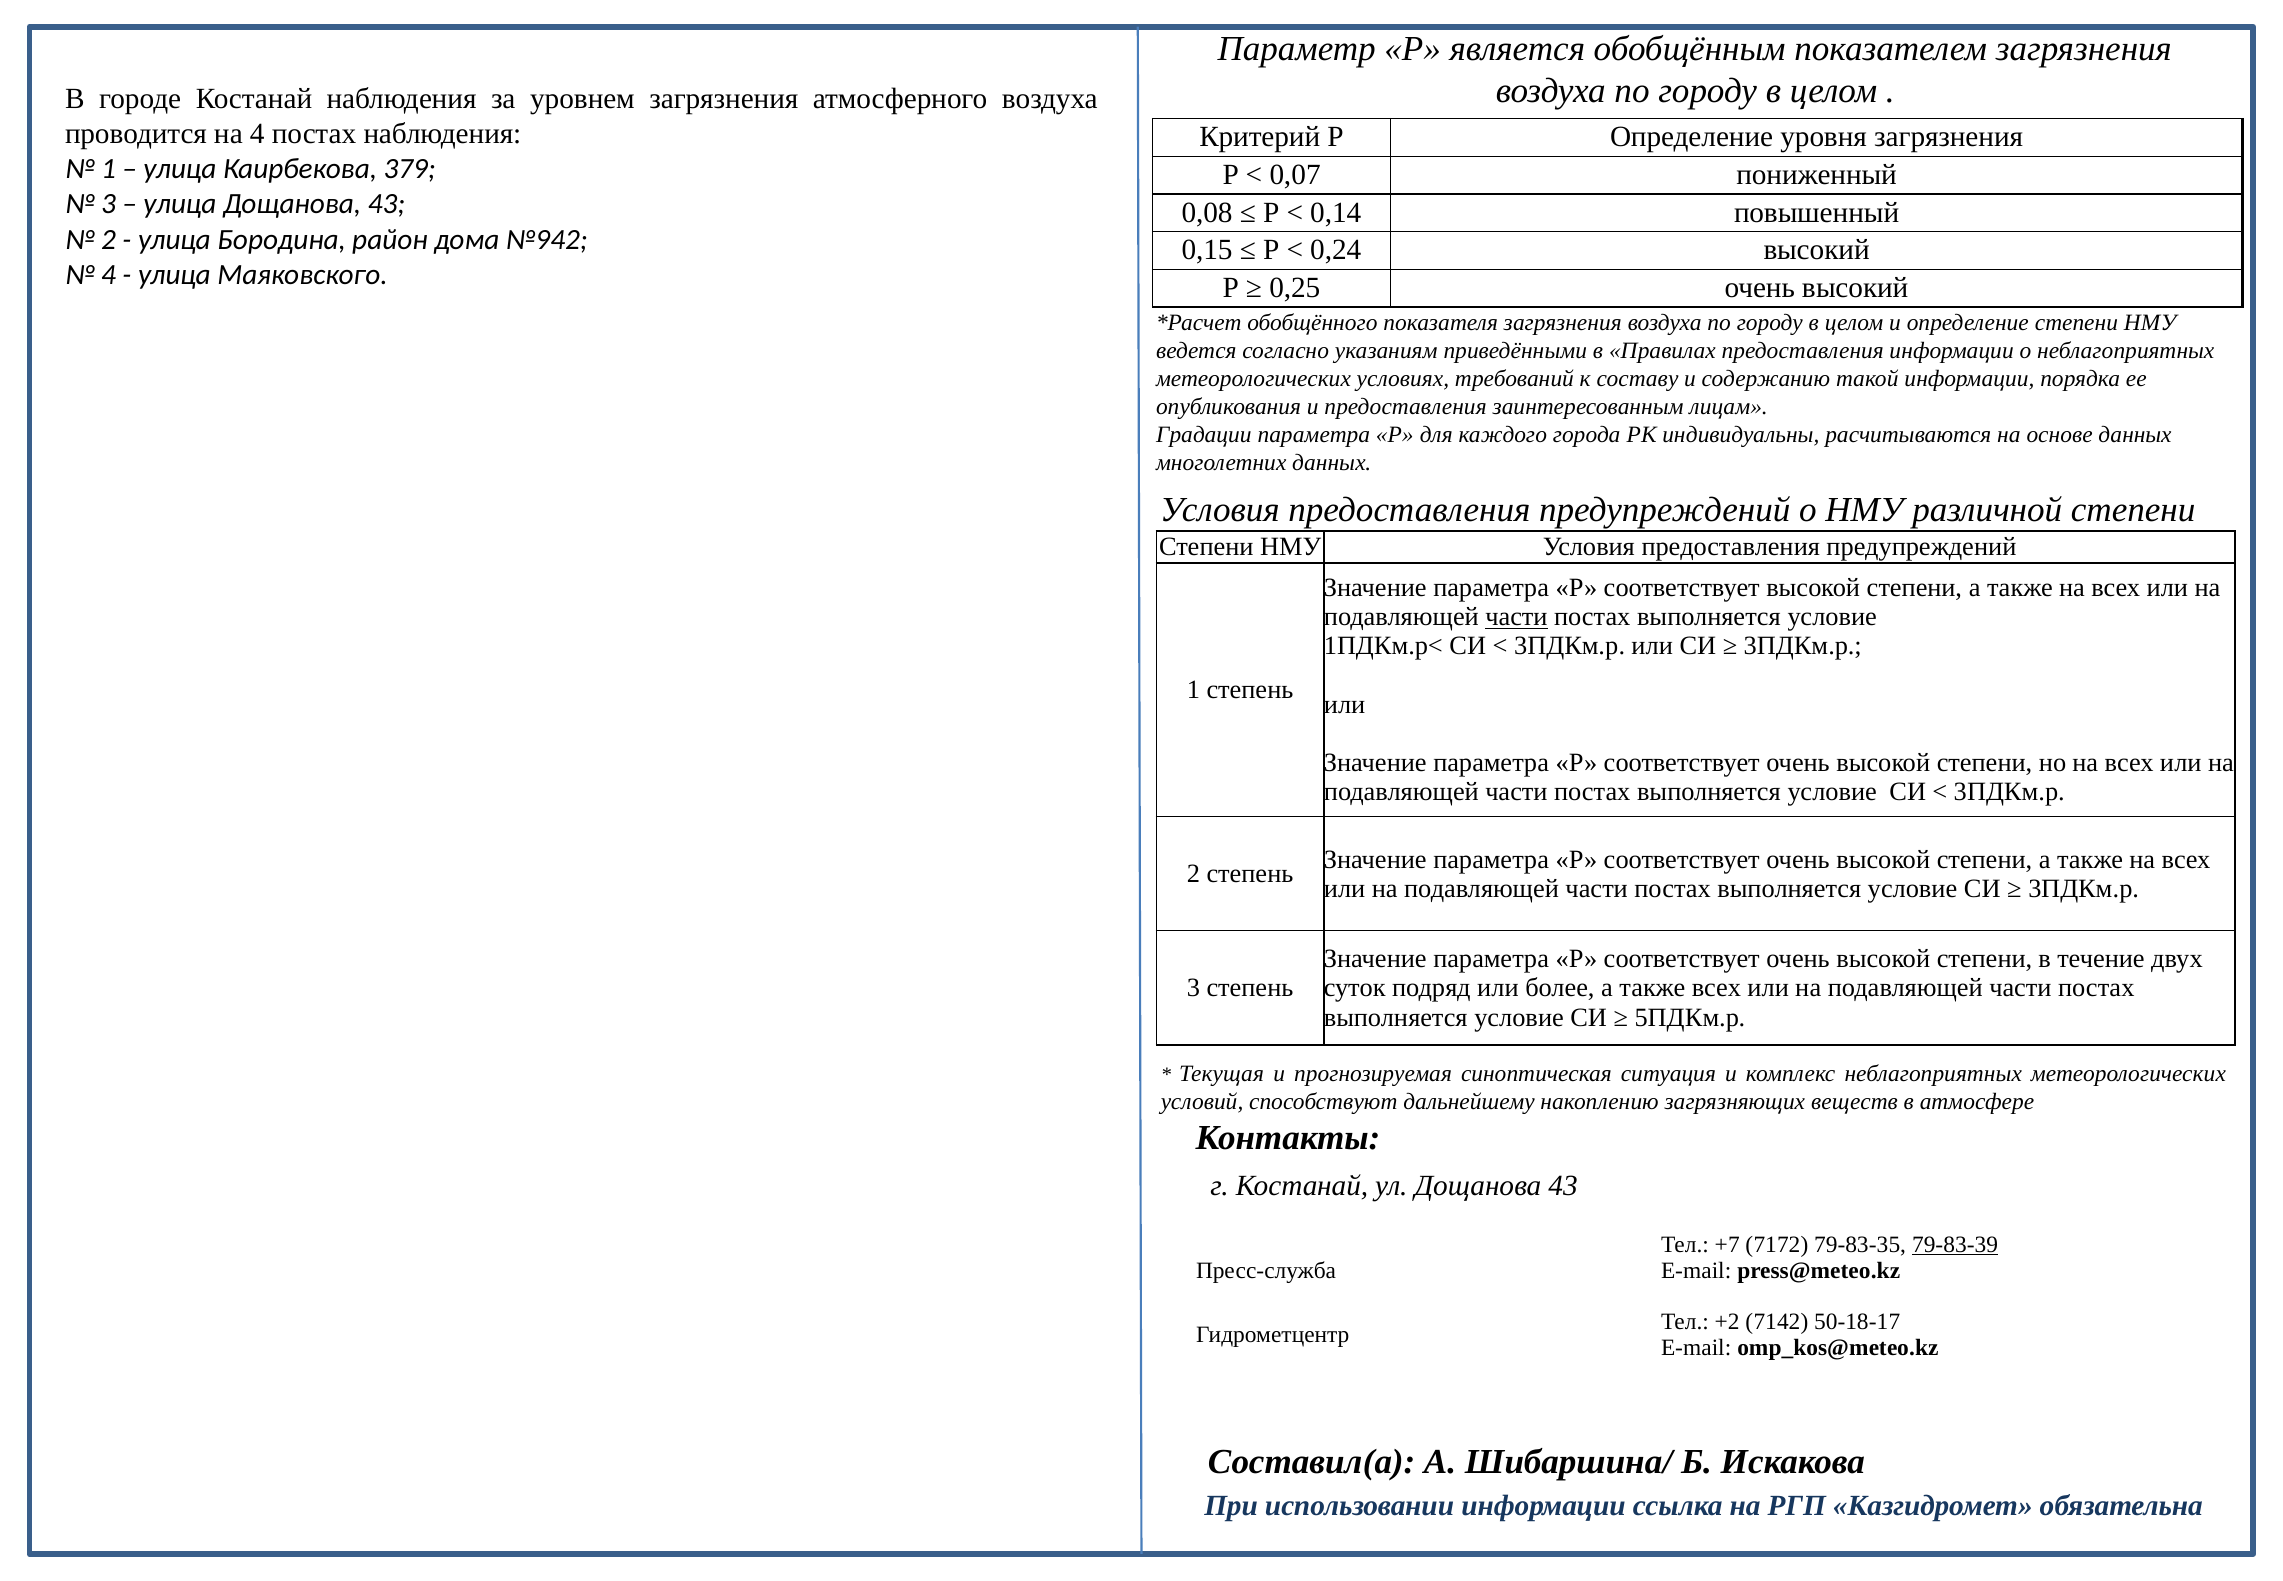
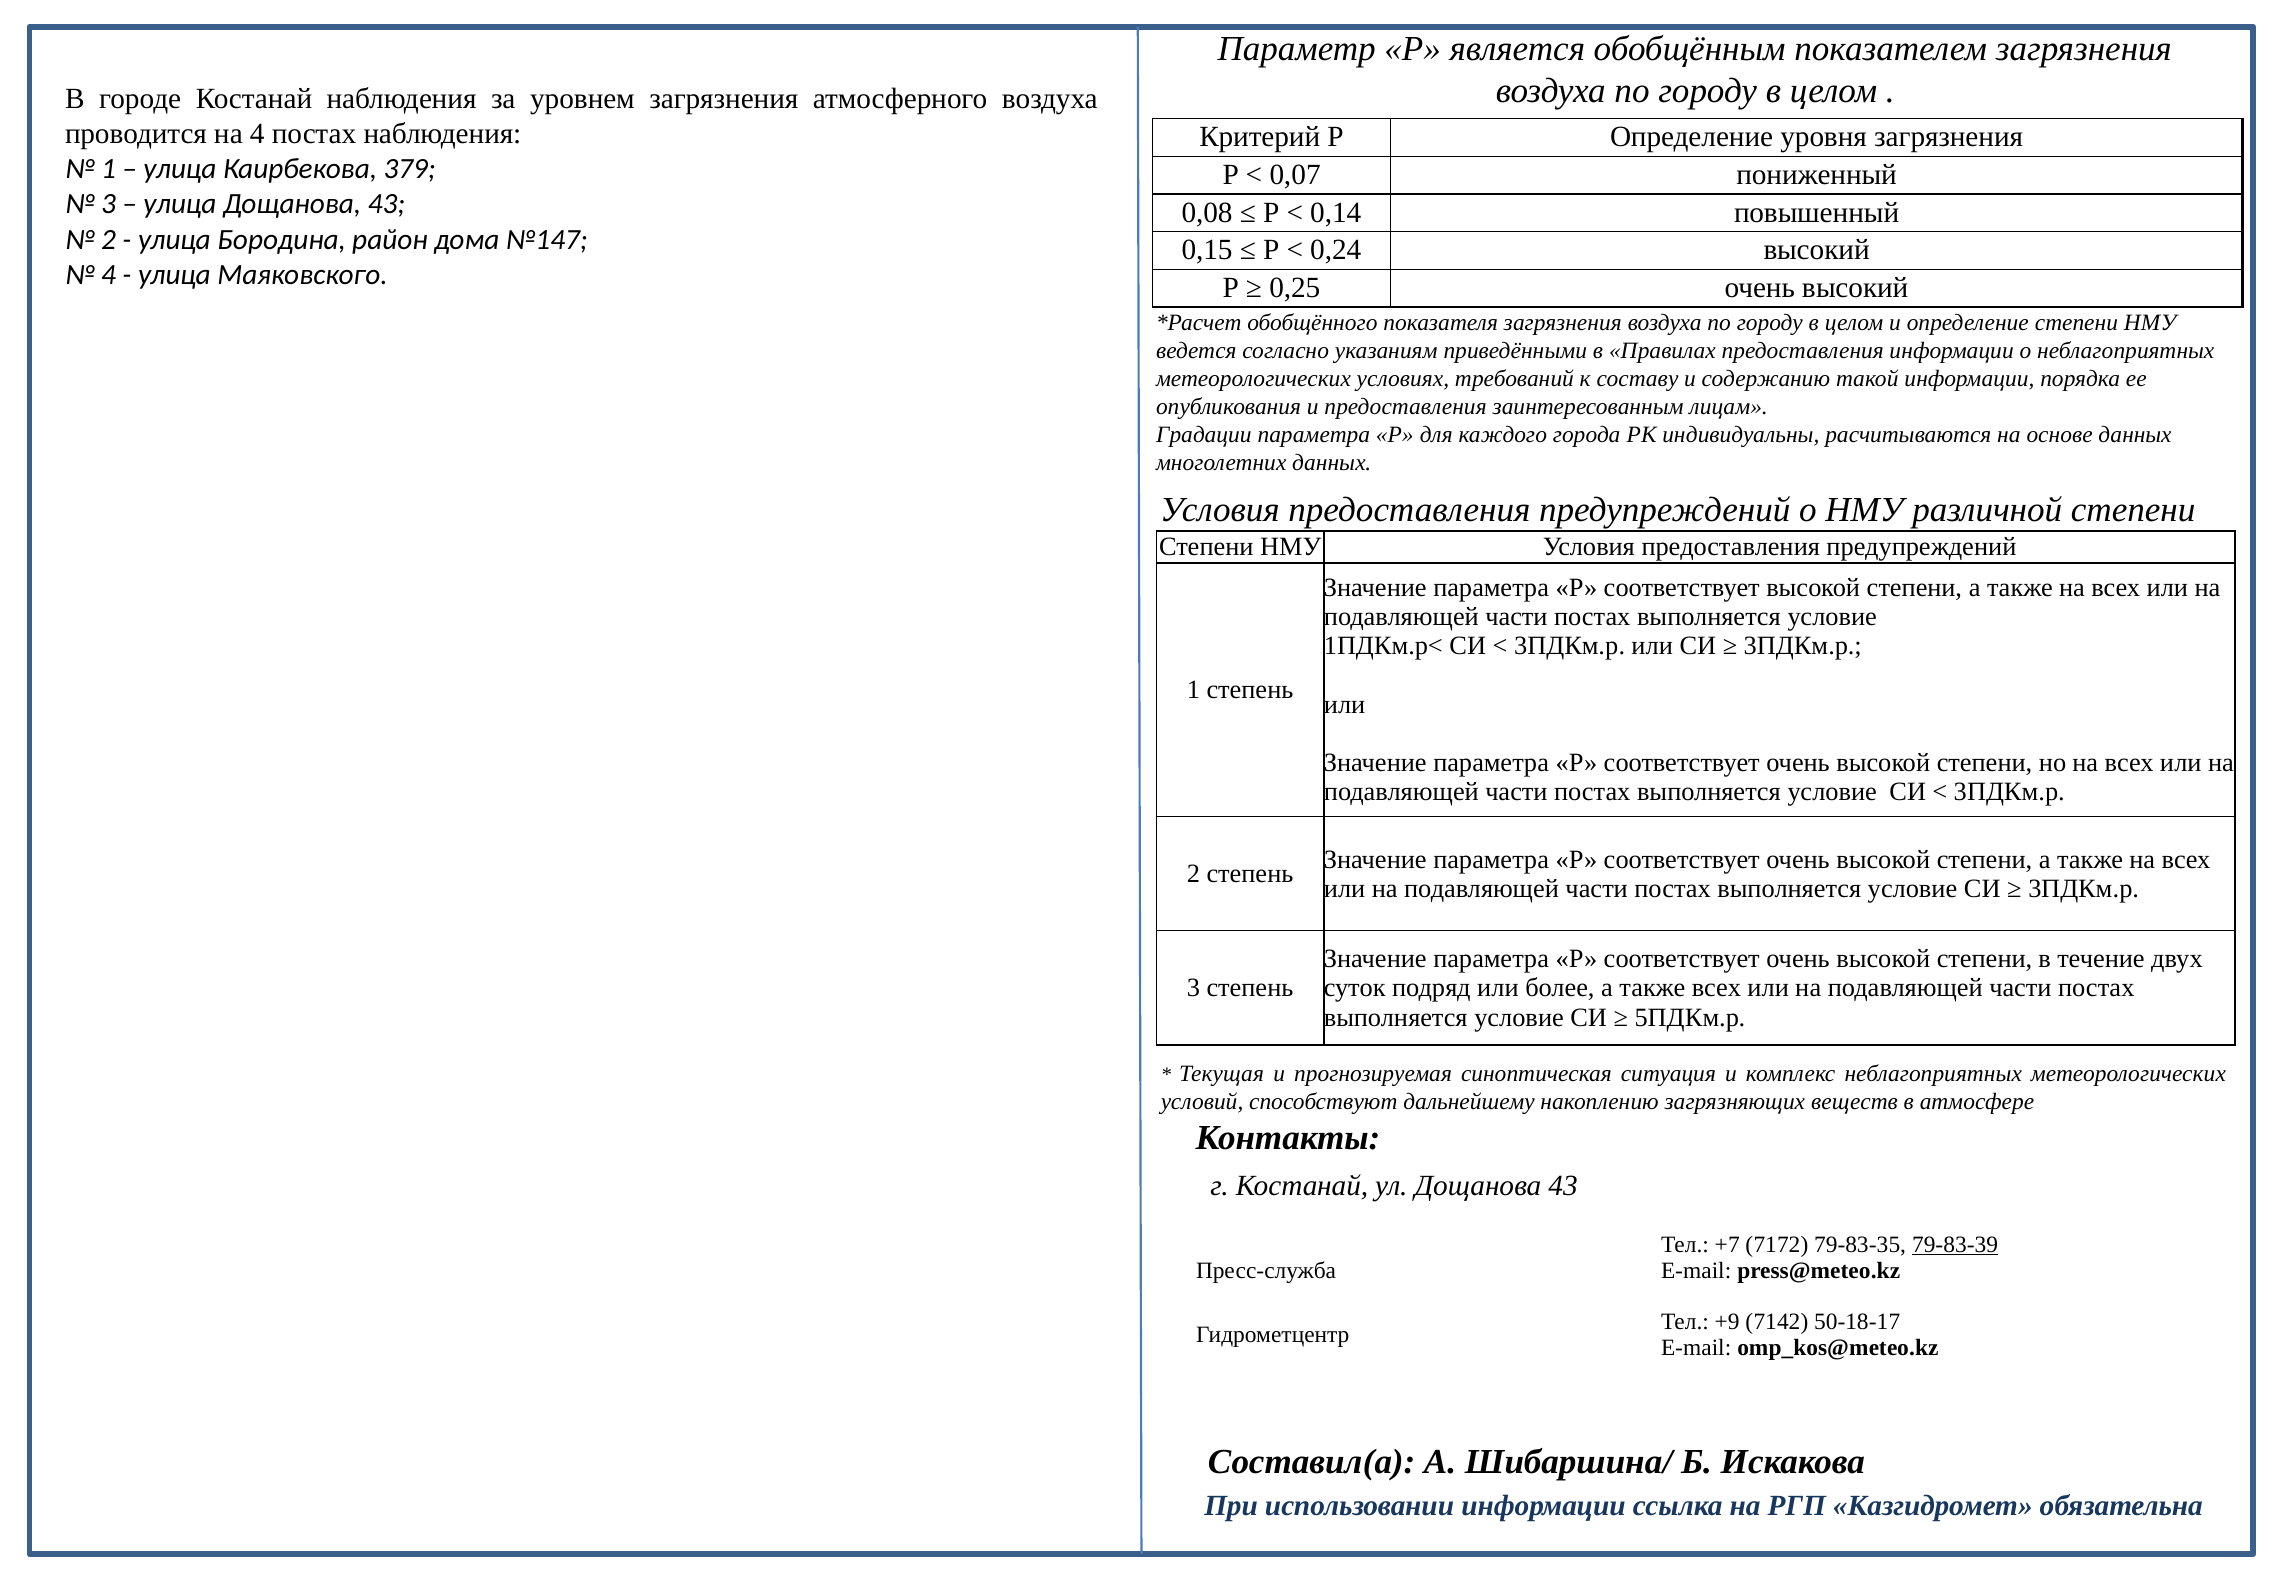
№942: №942 -> №147 (547, 239)
части underline: present -> none (1516, 617)
+2: +2 -> +9 (1727, 1322)
